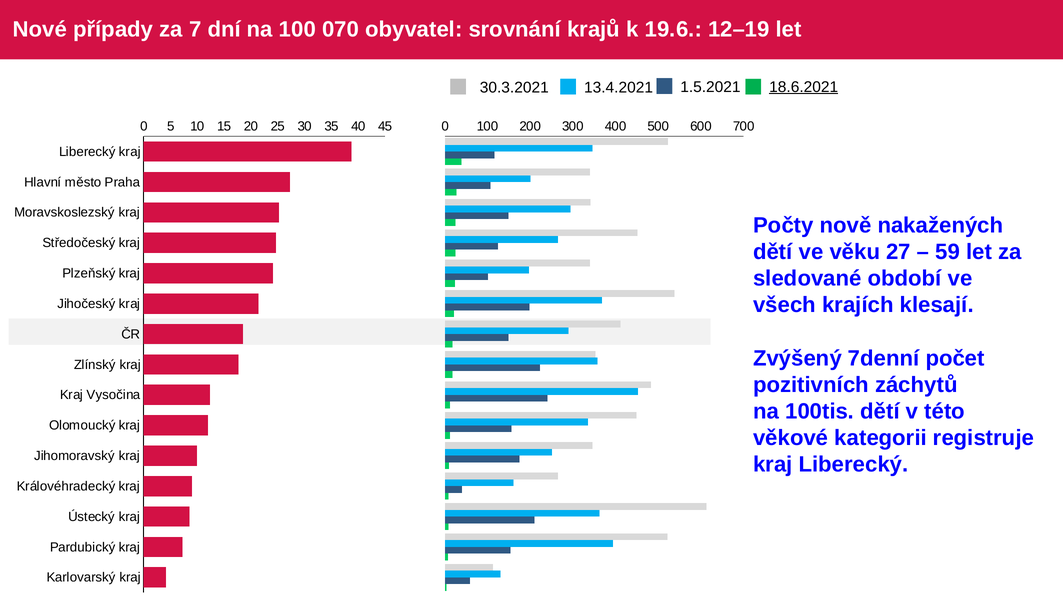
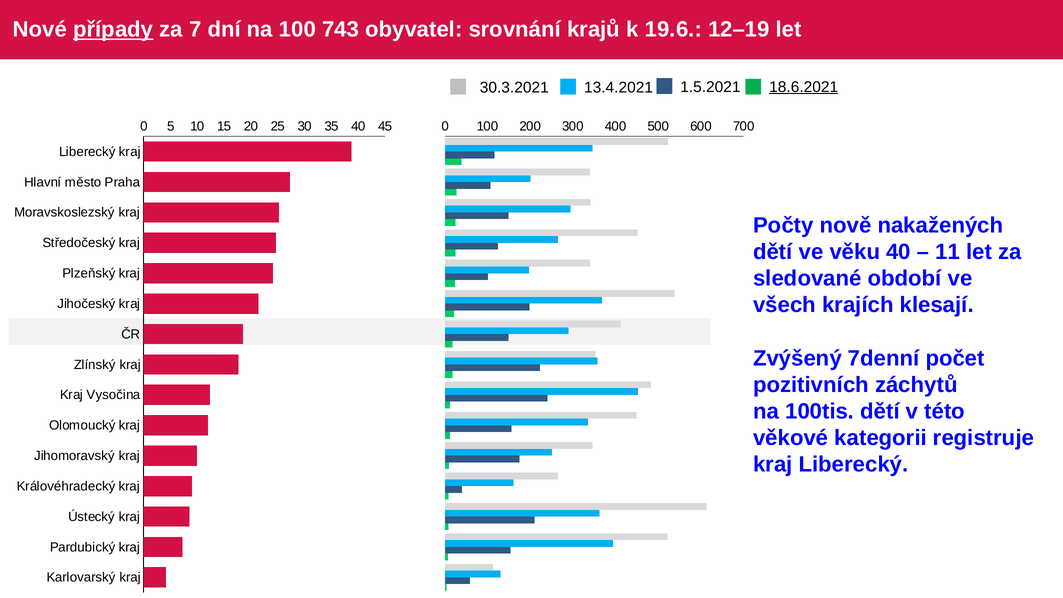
případy underline: none -> present (113, 30)
070: 070 -> 743 (341, 30)
věku 27: 27 -> 40 (898, 252)
59: 59 -> 11 (948, 252)
